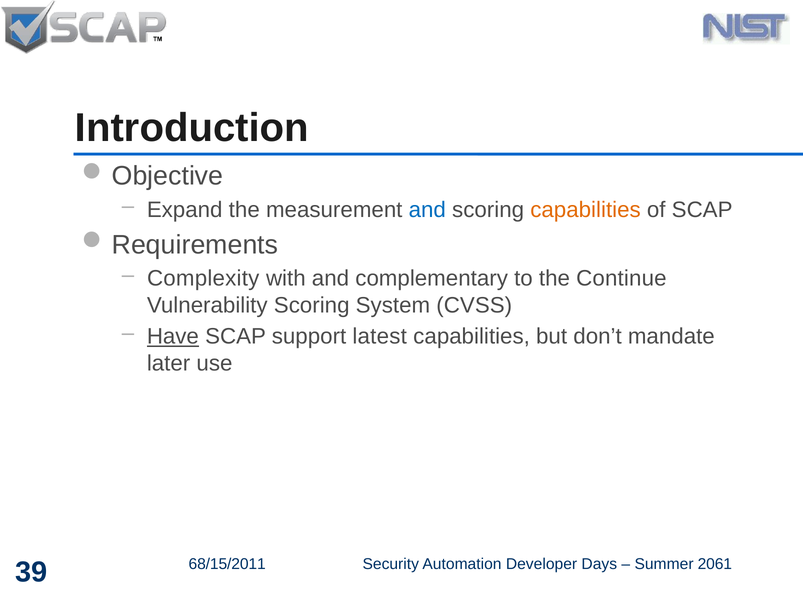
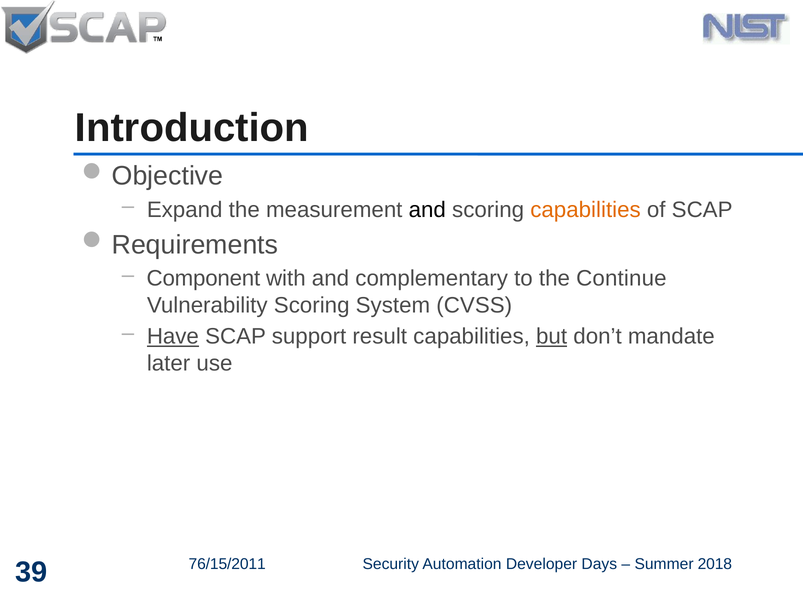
and colour: blue -> black (427, 209)
Complexity: Complexity -> Component (203, 278)
latest: latest -> result (380, 336)
but underline: none -> present (552, 336)
68/15/2011: 68/15/2011 -> 76/15/2011 (227, 563)
2061: 2061 -> 2018 (715, 563)
